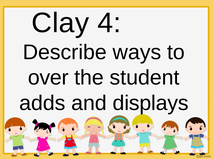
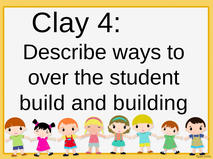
adds: adds -> build (42, 104)
displays: displays -> building (150, 104)
